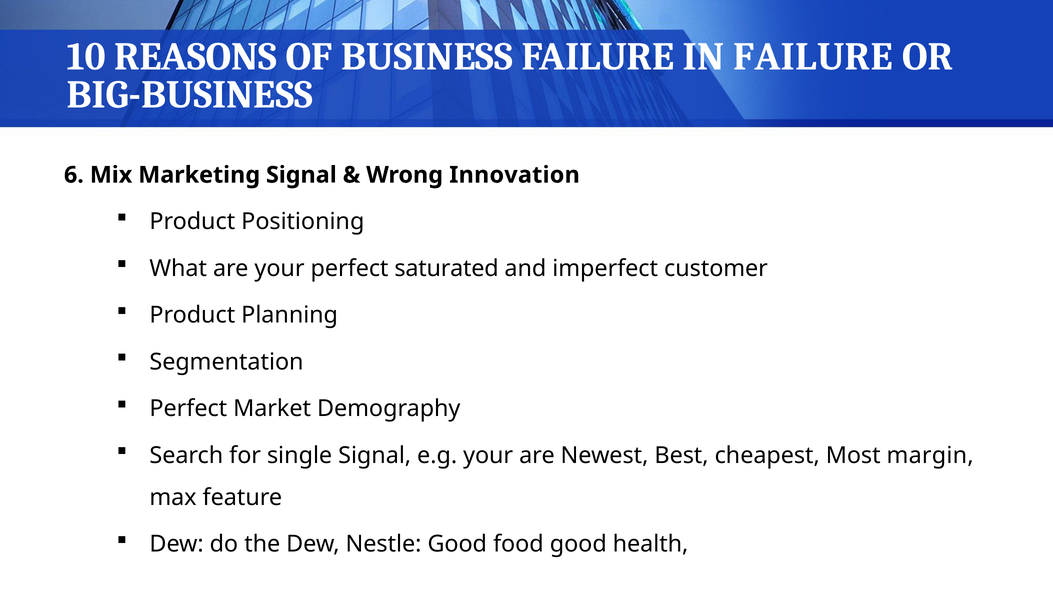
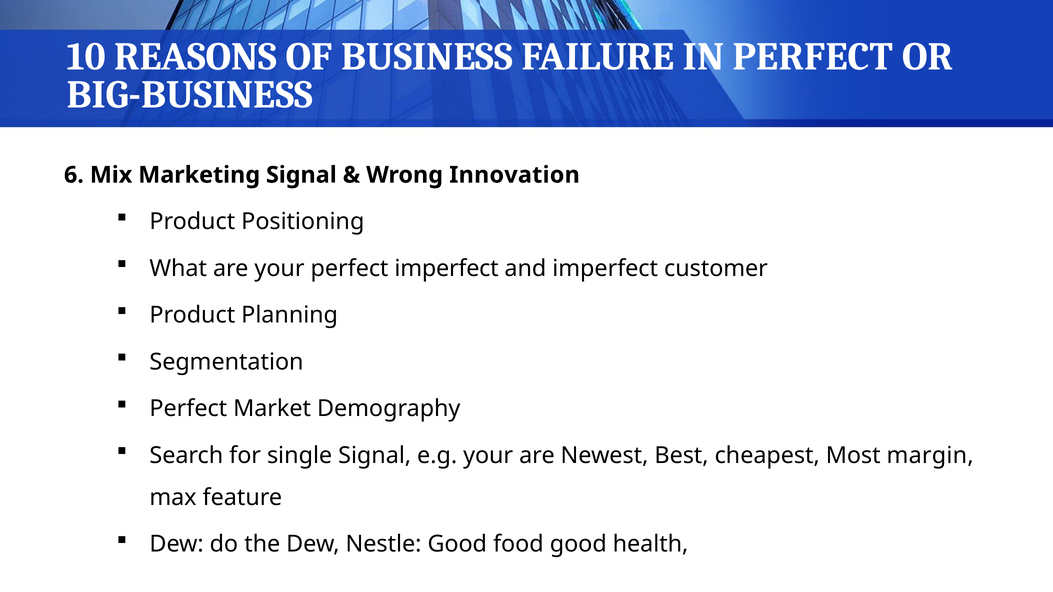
IN FAILURE: FAILURE -> PERFECT (813, 57)
perfect saturated: saturated -> imperfect (447, 269)
